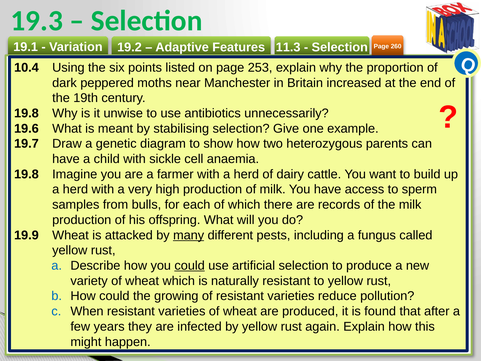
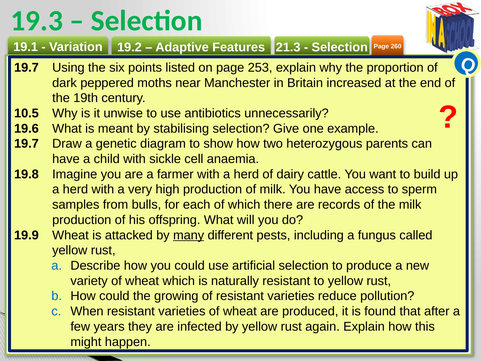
11.3: 11.3 -> 21.3 (288, 47)
10.4: 10.4 -> 19.7 (26, 68)
19.8: 19.8 -> 10.5 (26, 113)
could underline: present -> none (190, 265)
